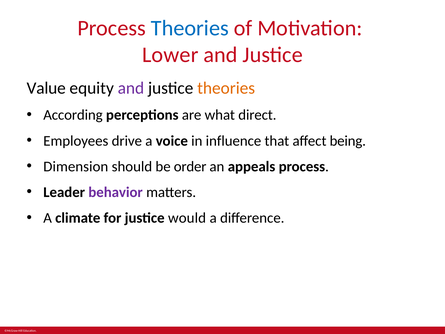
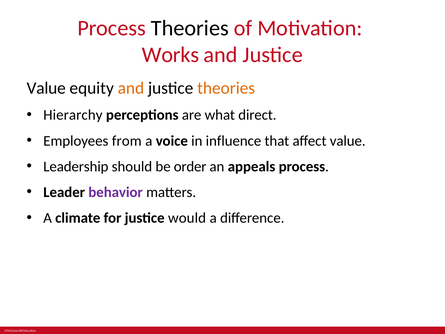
Theories colour: blue -> black (190, 28)
Lower: Lower -> Works (170, 55)
and colour: purple -> orange (131, 88)
According: According -> Hierarchy (73, 115)
drive: drive -> from (127, 141)
affect being: being -> value (348, 141)
Dimension: Dimension -> Leadership (76, 166)
